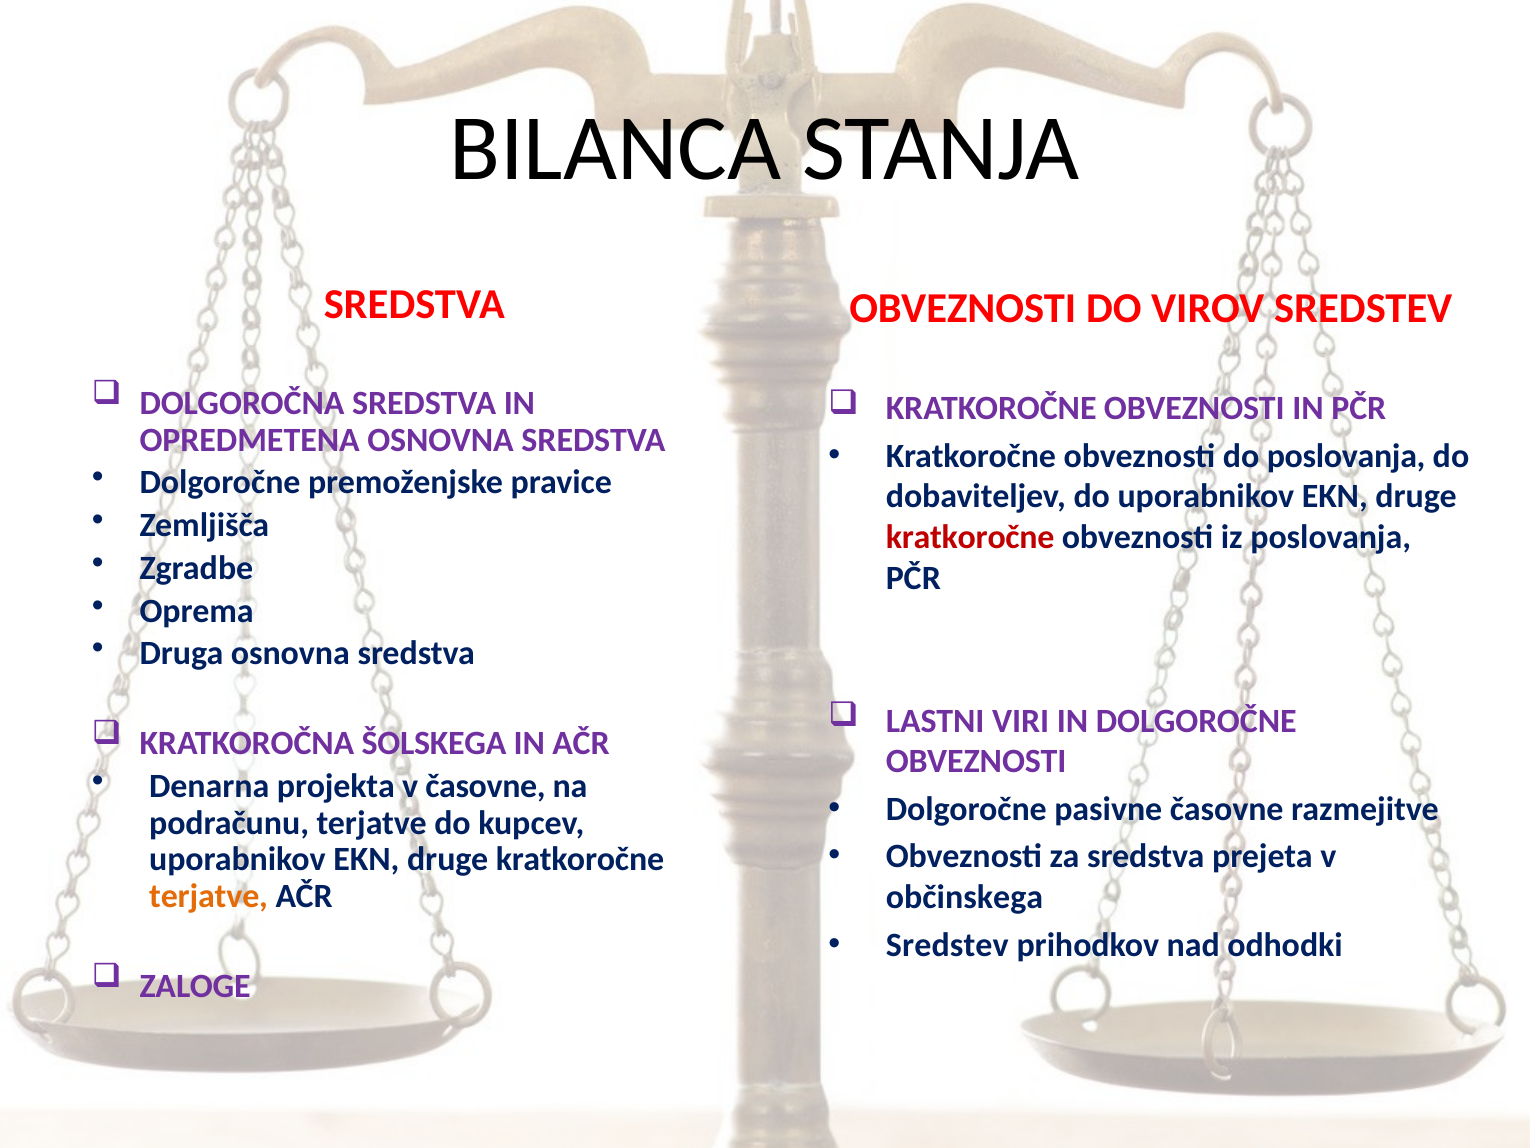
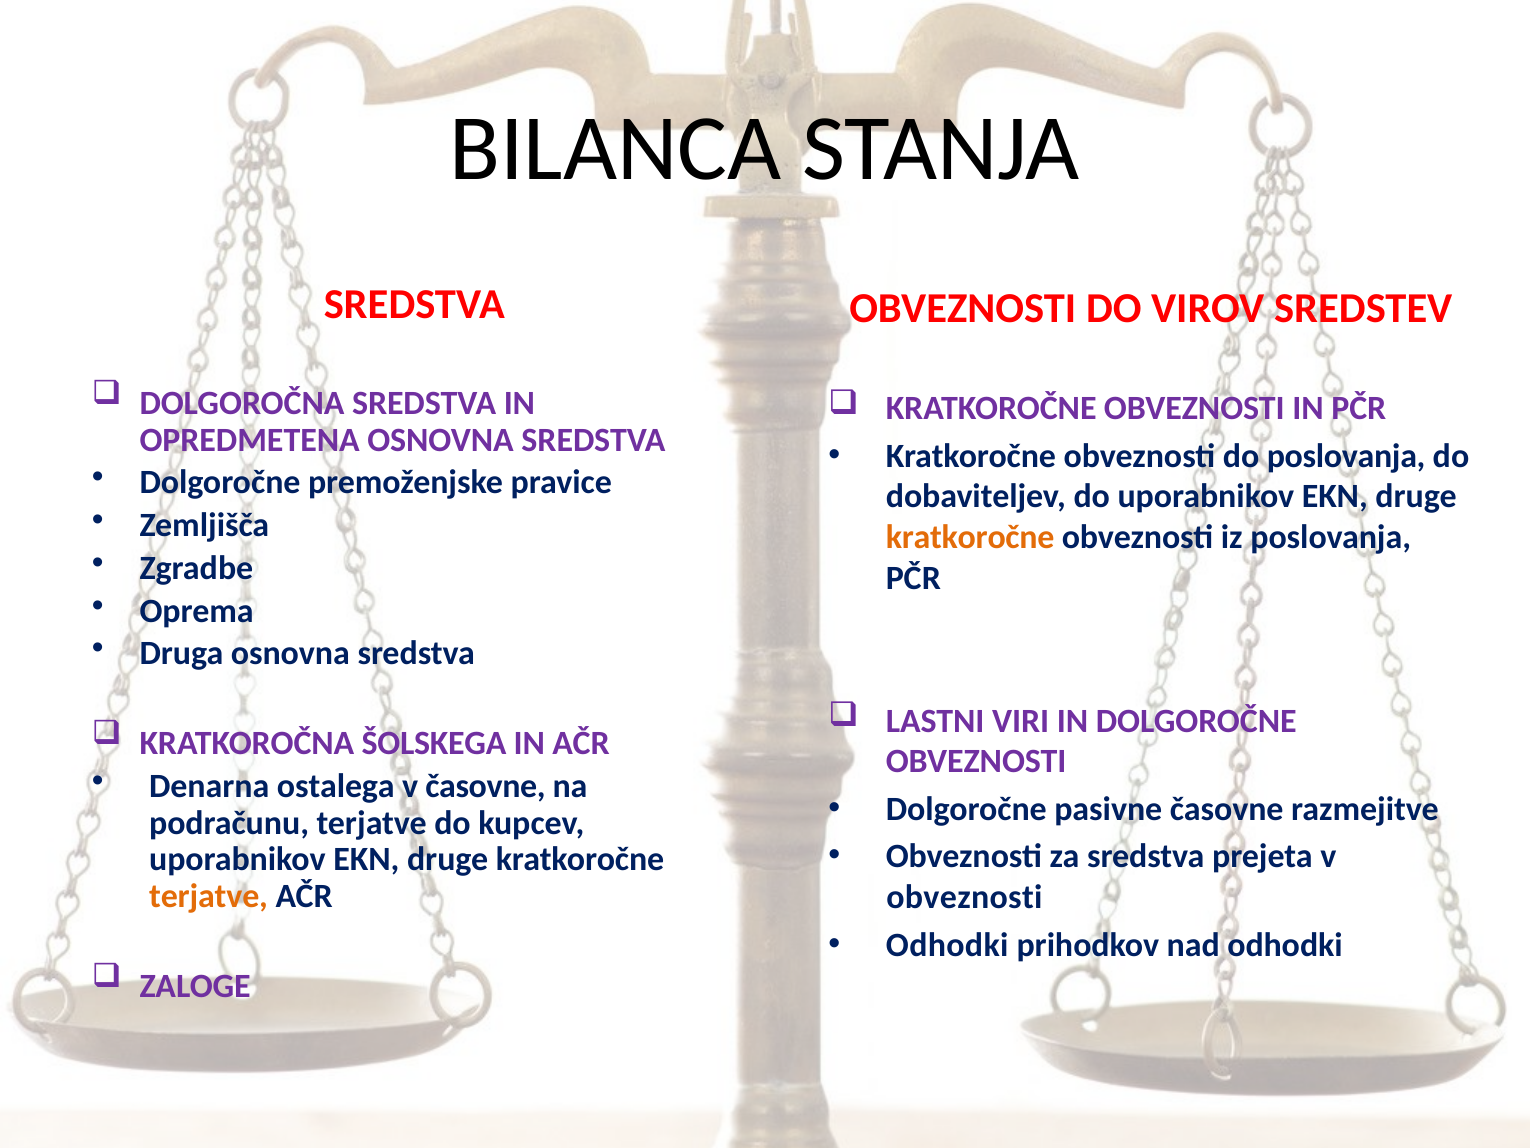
kratkoročne colour: red -> orange (970, 537)
projekta: projekta -> ostalega (336, 786)
občinskega: občinskega -> obveznosti (964, 897)
Sredstev: Sredstev -> Odhodki (947, 945)
